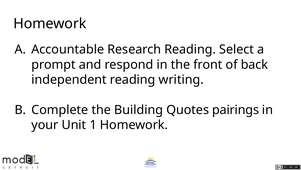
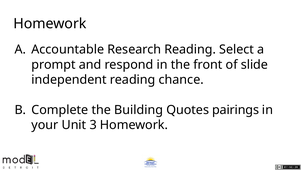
back: back -> slide (254, 64)
writing: writing -> chance (181, 79)
1: 1 -> 3 (93, 125)
